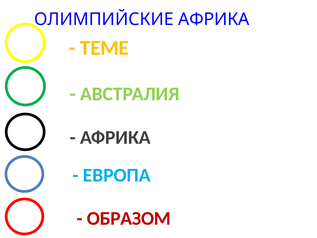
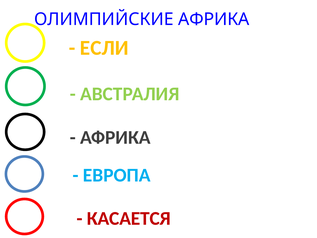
ТЕМЕ: ТЕМЕ -> ЕСЛИ (104, 48)
ОБРАЗОМ: ОБРАЗОМ -> КАСАЕТСЯ (129, 218)
